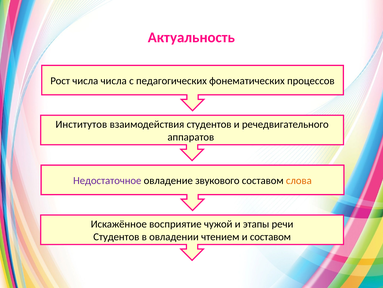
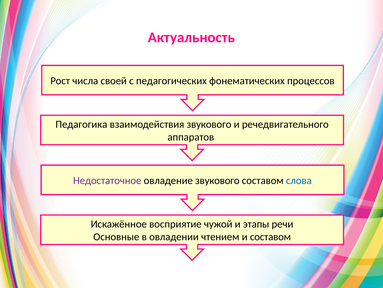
числа числа: числа -> своей (114, 81)
Институтов: Институтов -> Педагогика (81, 124)
взаимодействия студентов: студентов -> звукового (209, 124)
слова colour: orange -> blue (299, 180)
Студентов: Студентов -> Основные (116, 236)
